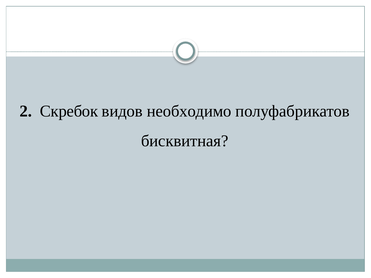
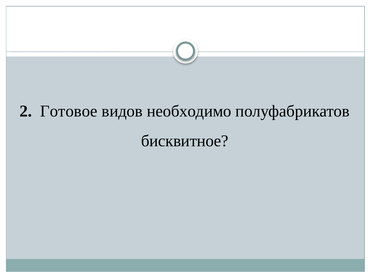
Скребок: Скребок -> Готовое (69, 111)
бисквитная: бисквитная -> бисквитное (185, 141)
